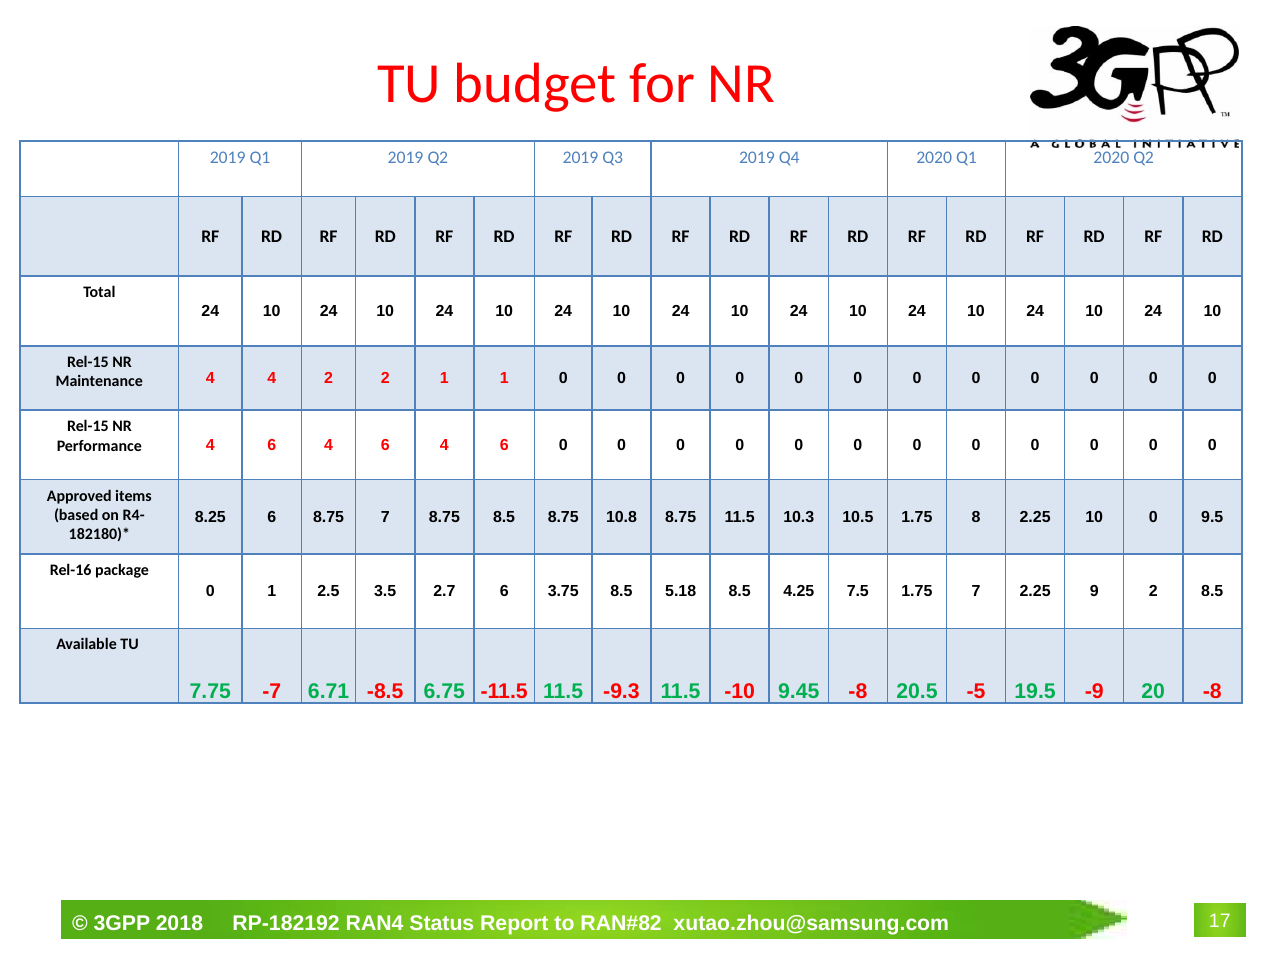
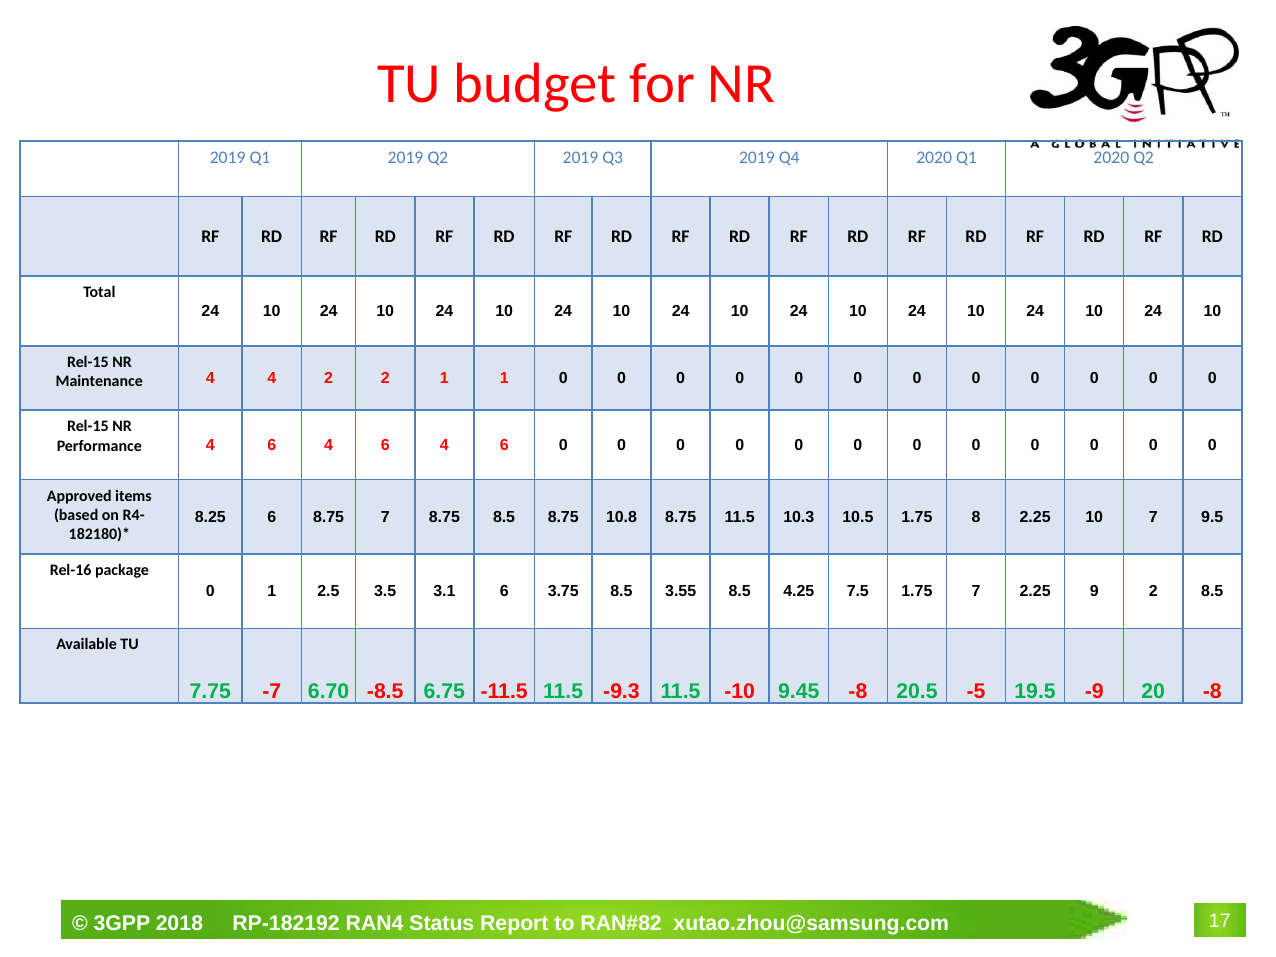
10 0: 0 -> 7 (1153, 518)
2.7: 2.7 -> 3.1 (444, 591)
5.18: 5.18 -> 3.55 (681, 591)
6.71: 6.71 -> 6.70 (329, 691)
